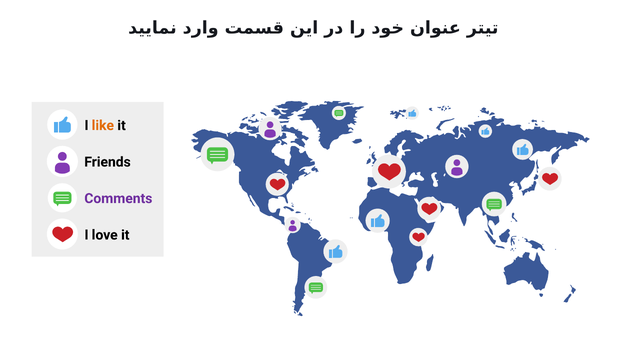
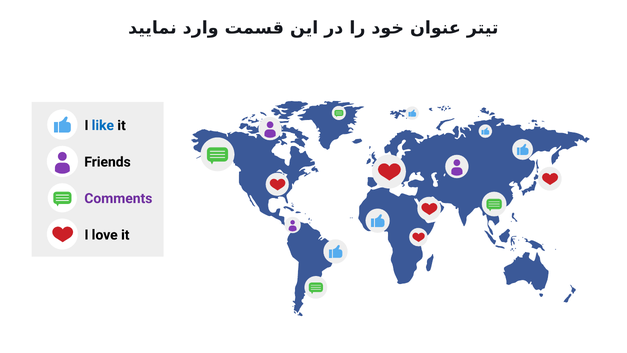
like colour: orange -> blue (103, 125)
